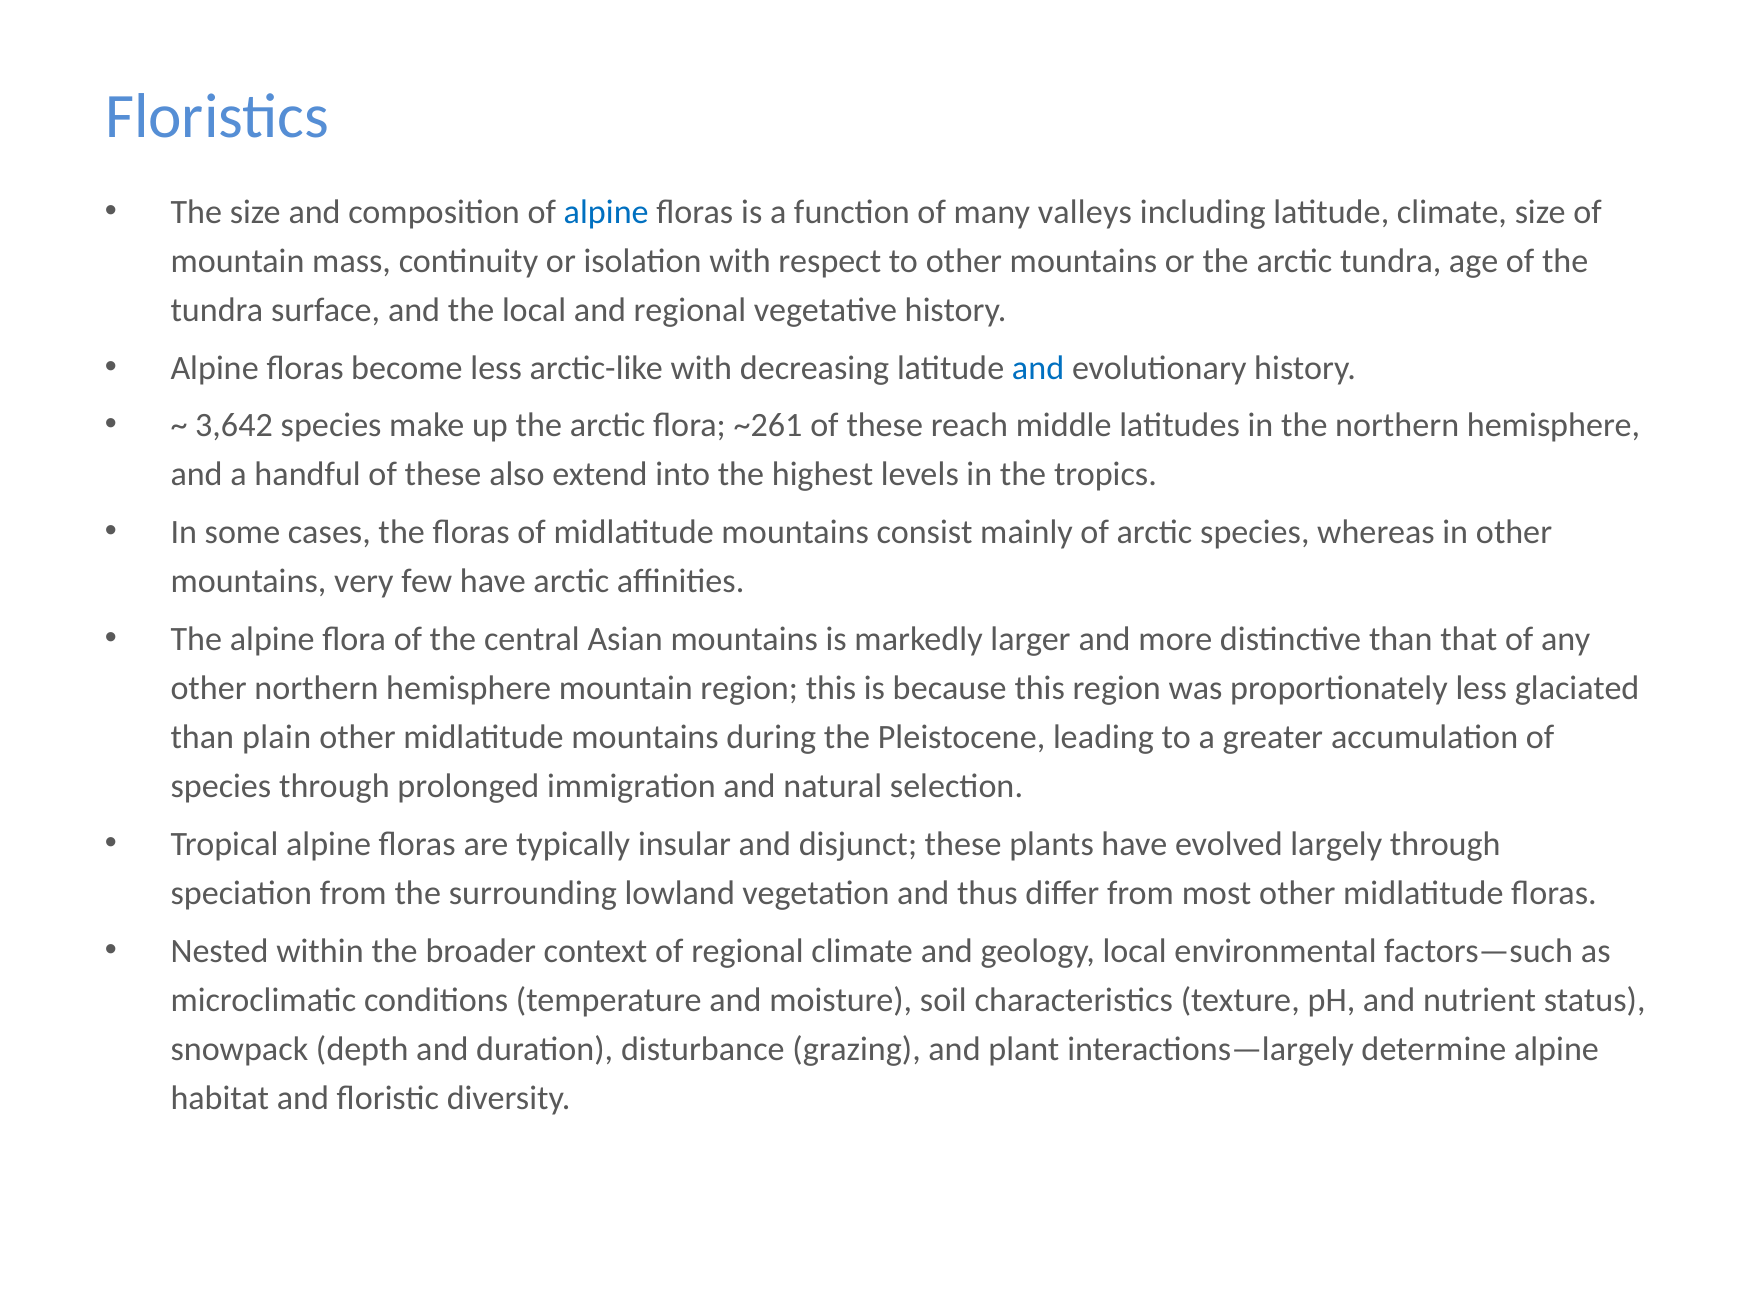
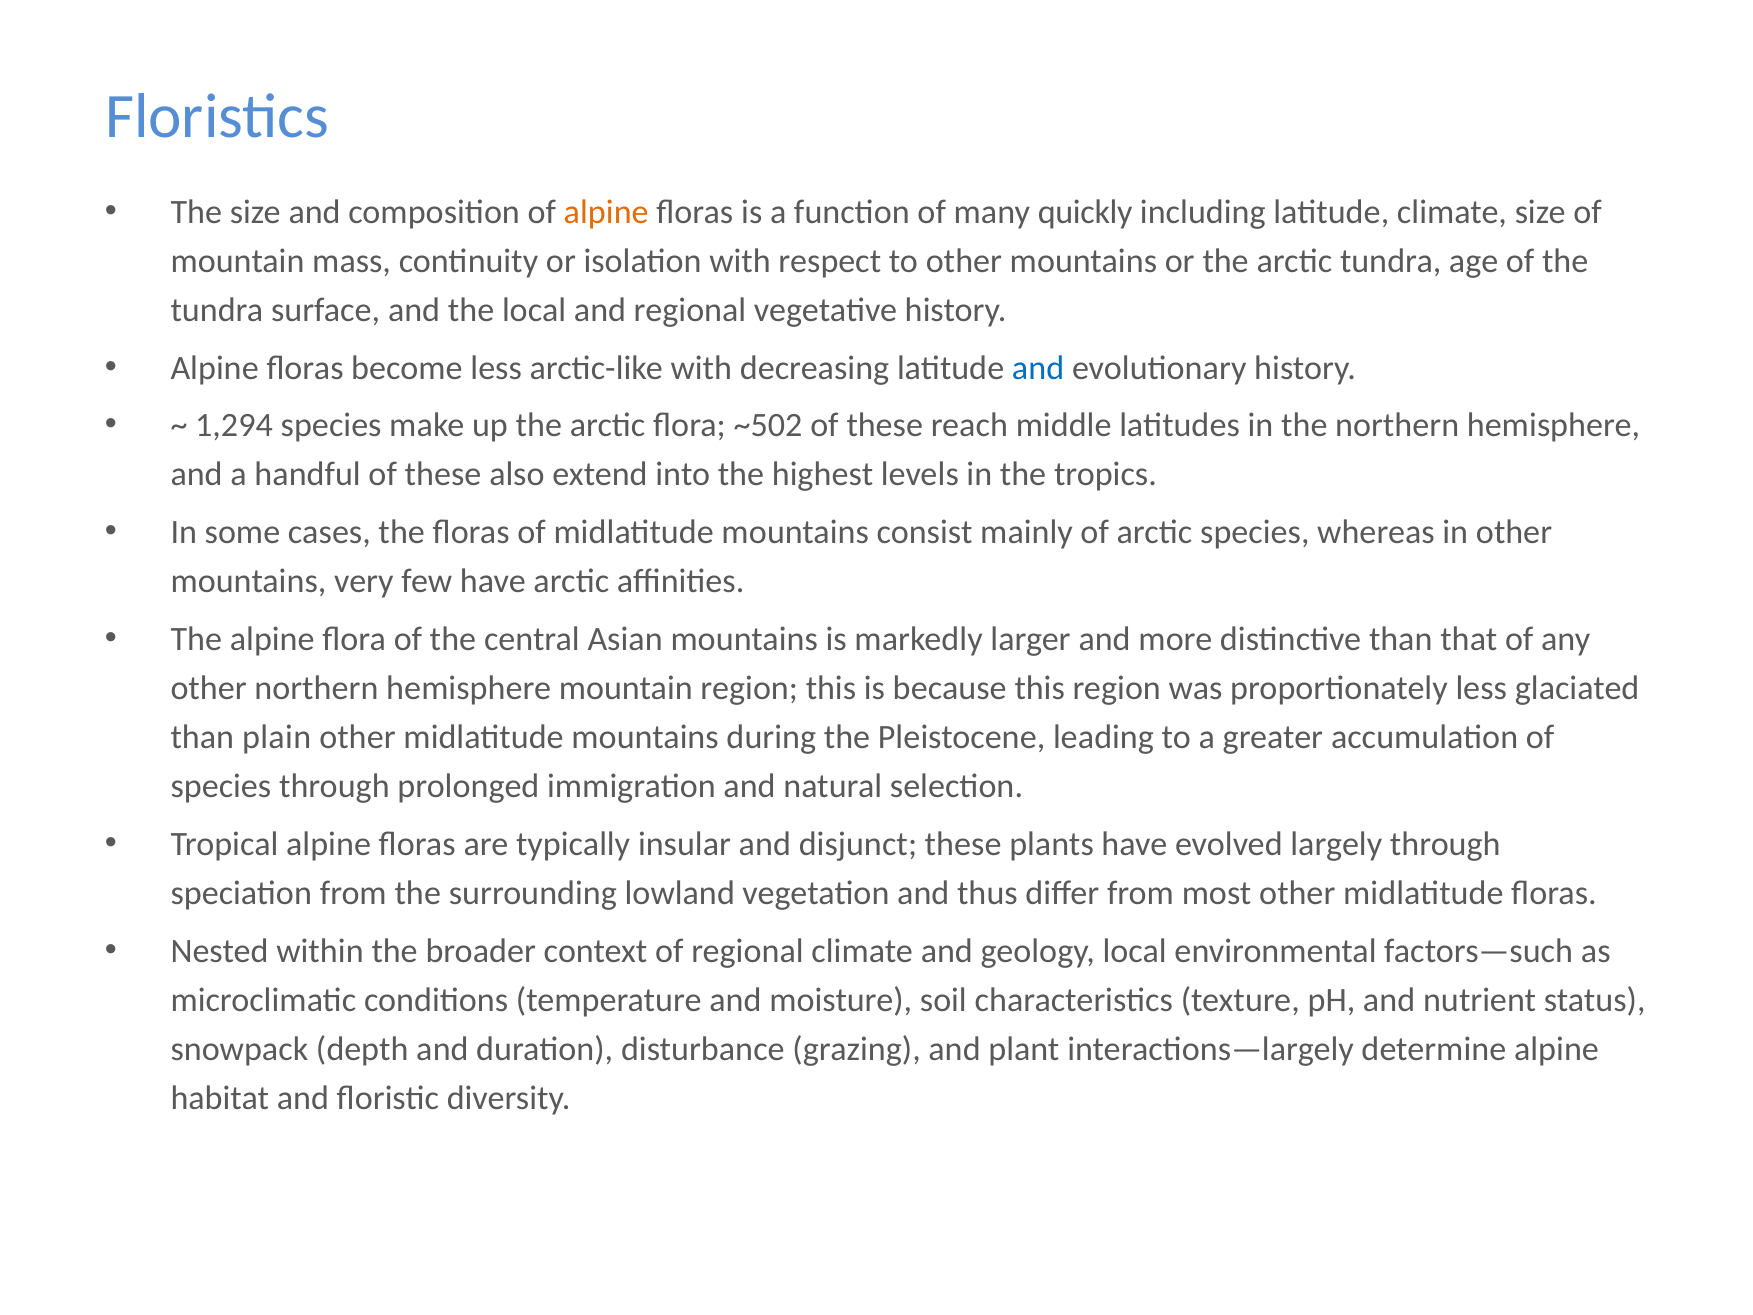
alpine colour: blue -> orange (606, 212)
valleys: valleys -> quickly (1085, 212)
3,642: 3,642 -> 1,294 (234, 425)
~261: ~261 -> ~502 (768, 425)
